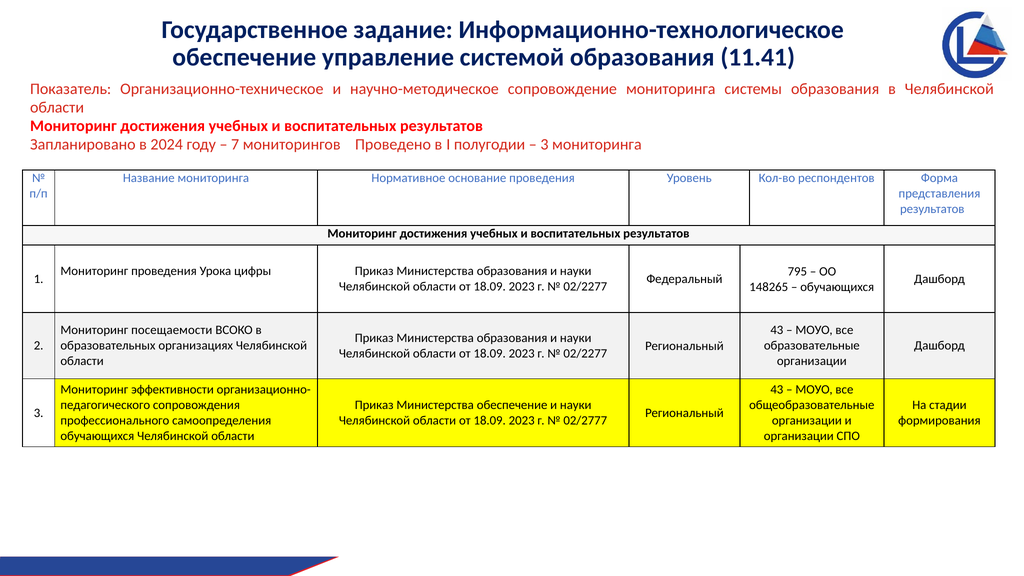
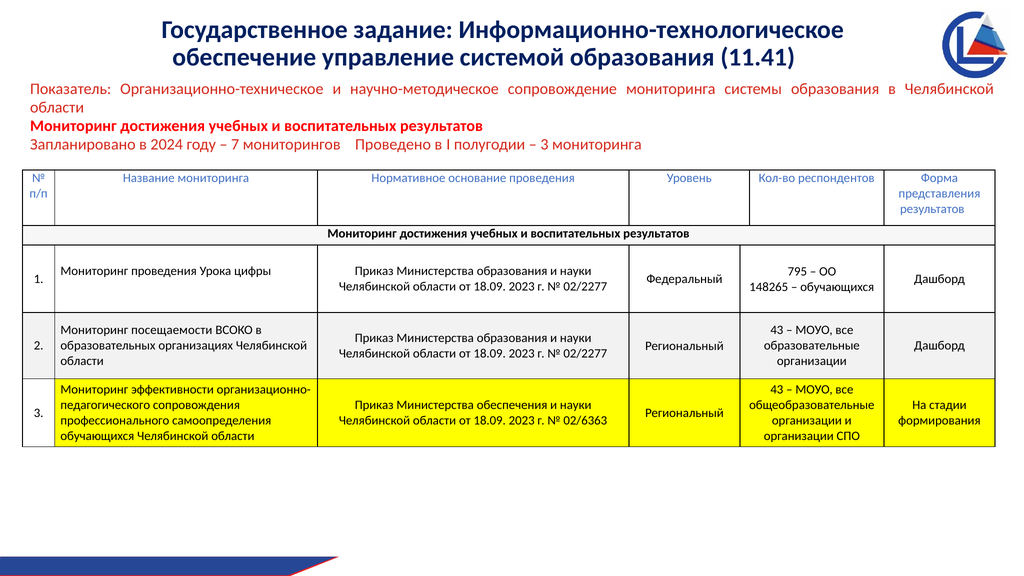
Министерства обеспечение: обеспечение -> обеспечения (512, 405)
02/2777: 02/2777 -> 02/6363 (585, 421)
